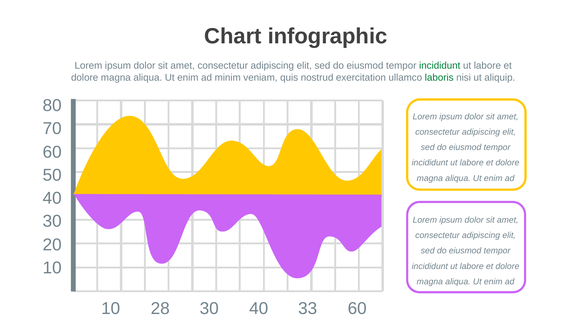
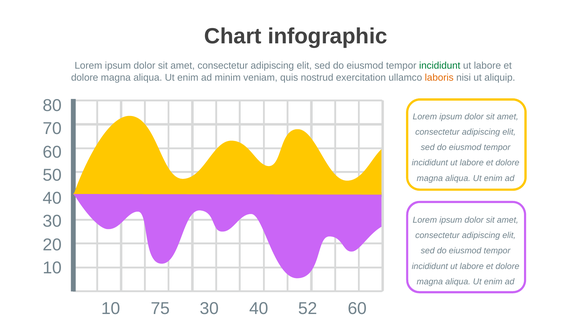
laboris colour: green -> orange (439, 78)
28: 28 -> 75 (160, 309)
33: 33 -> 52 (308, 309)
